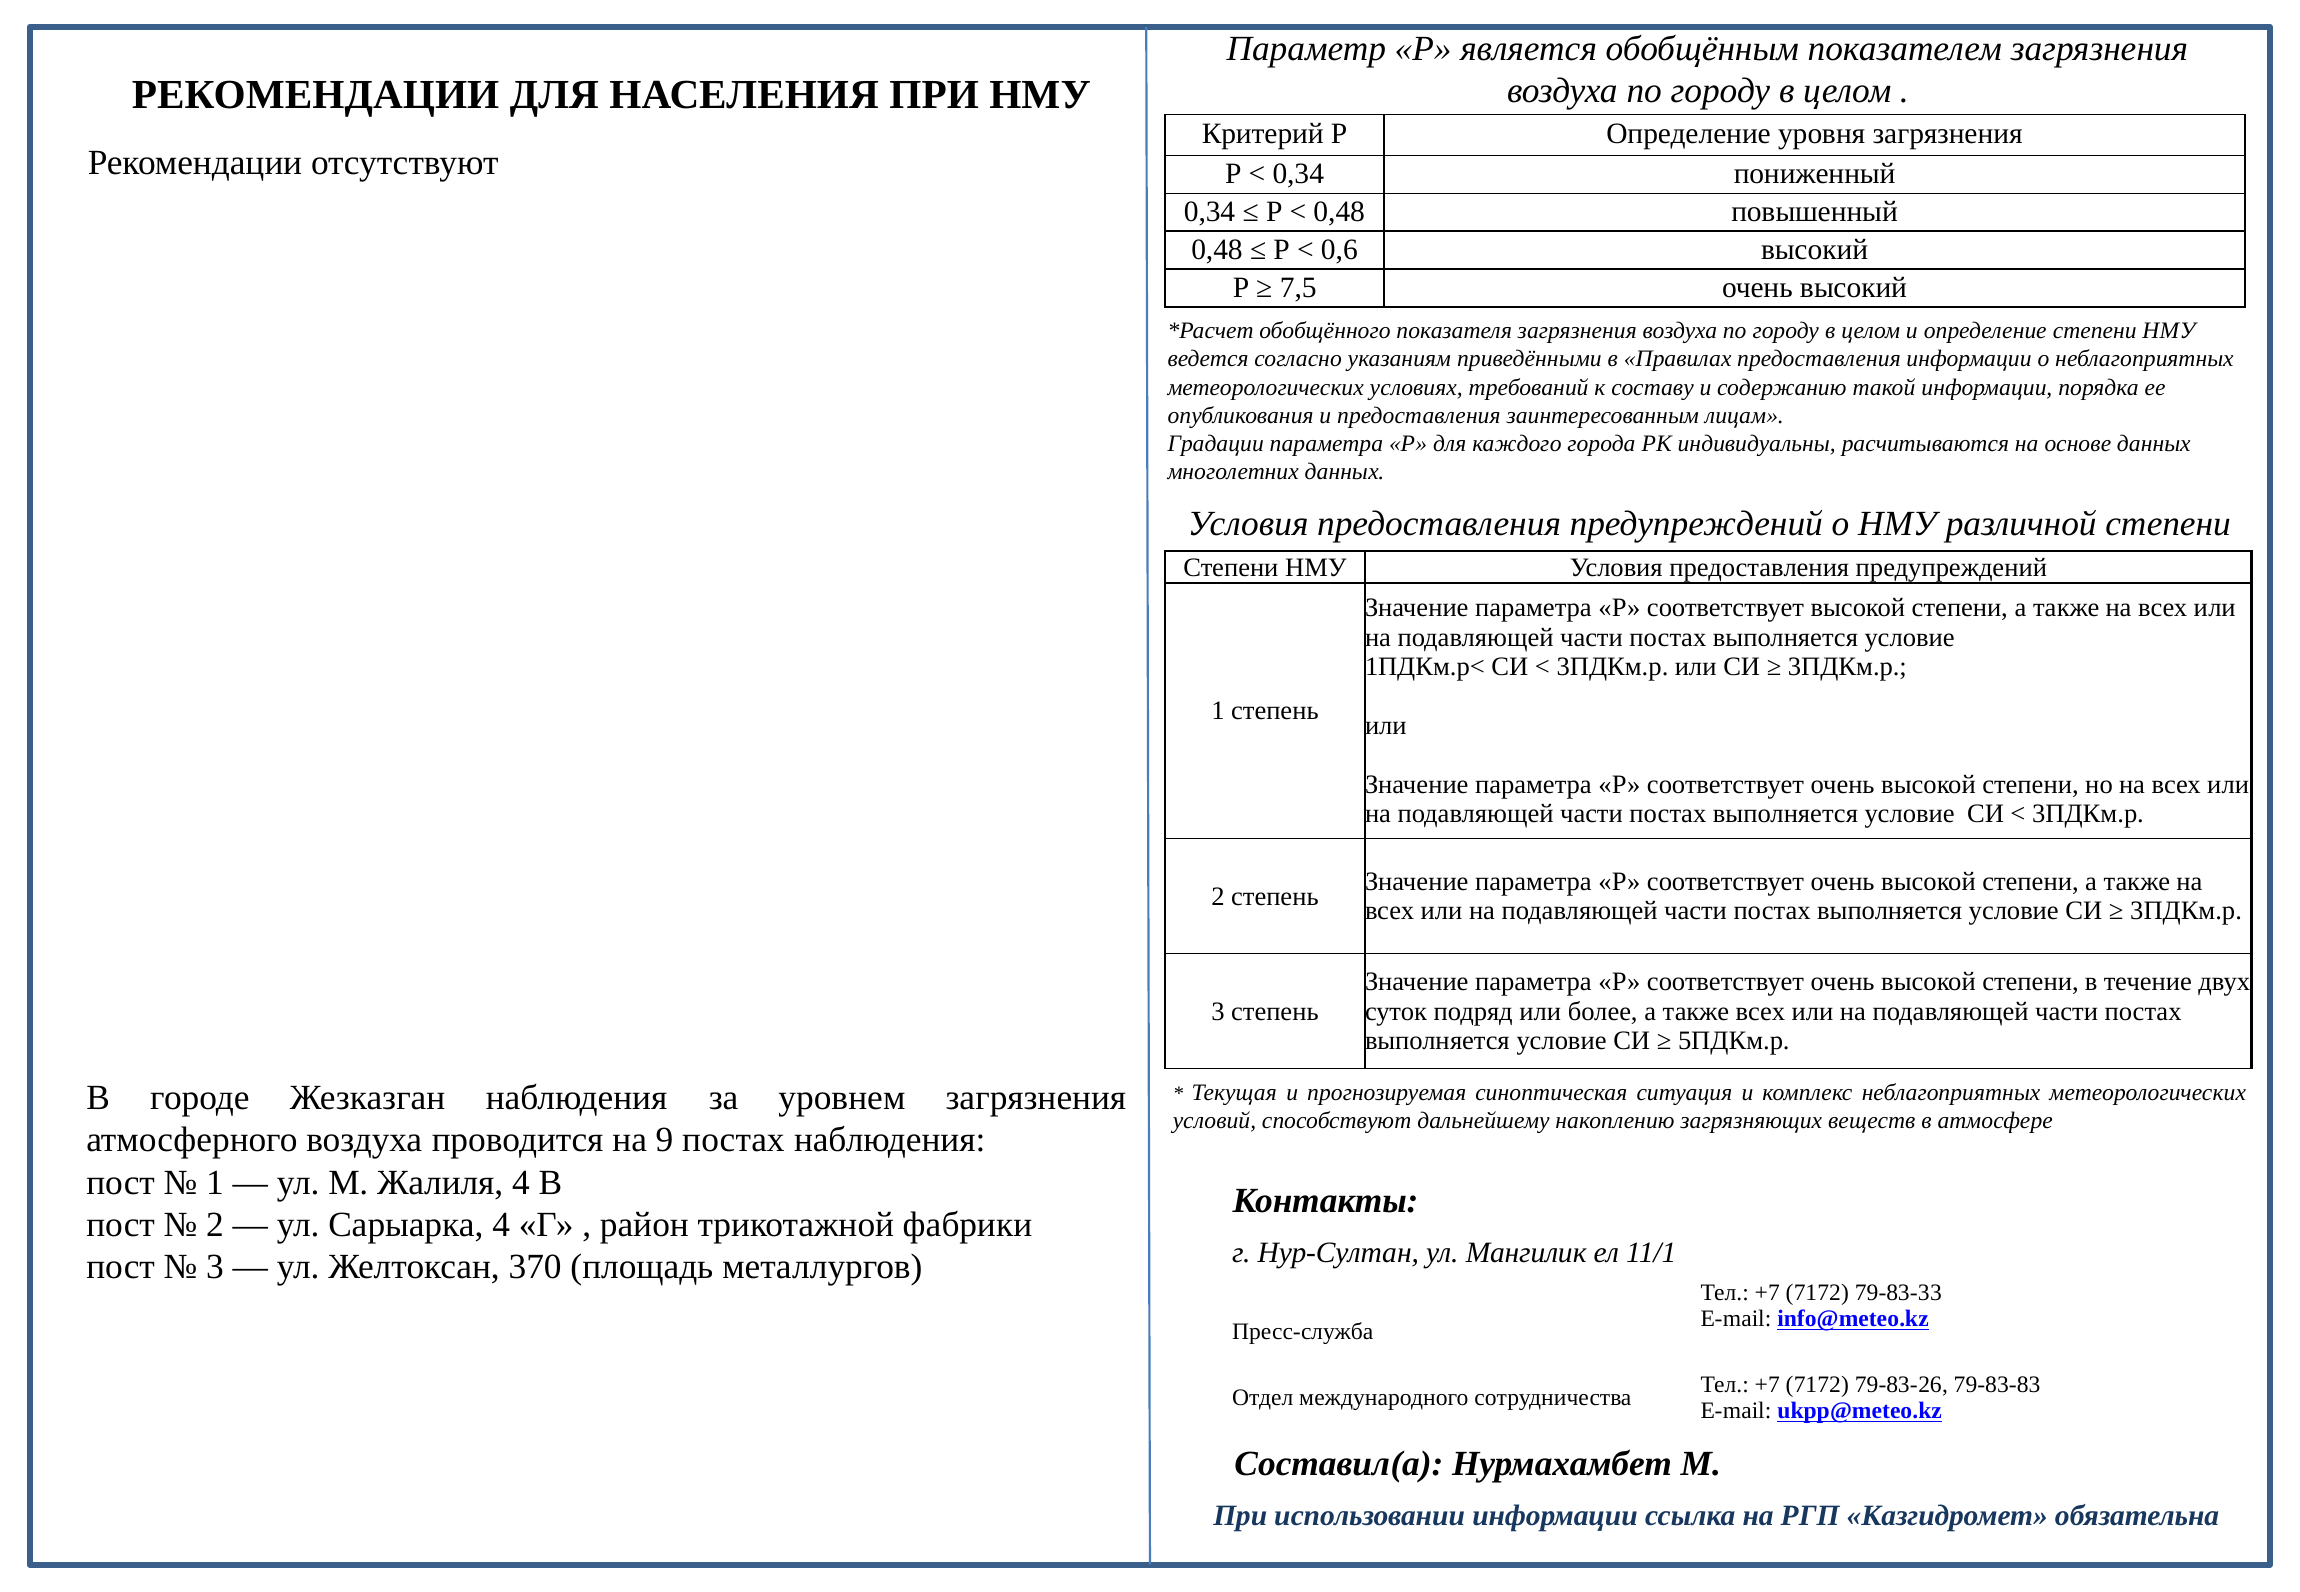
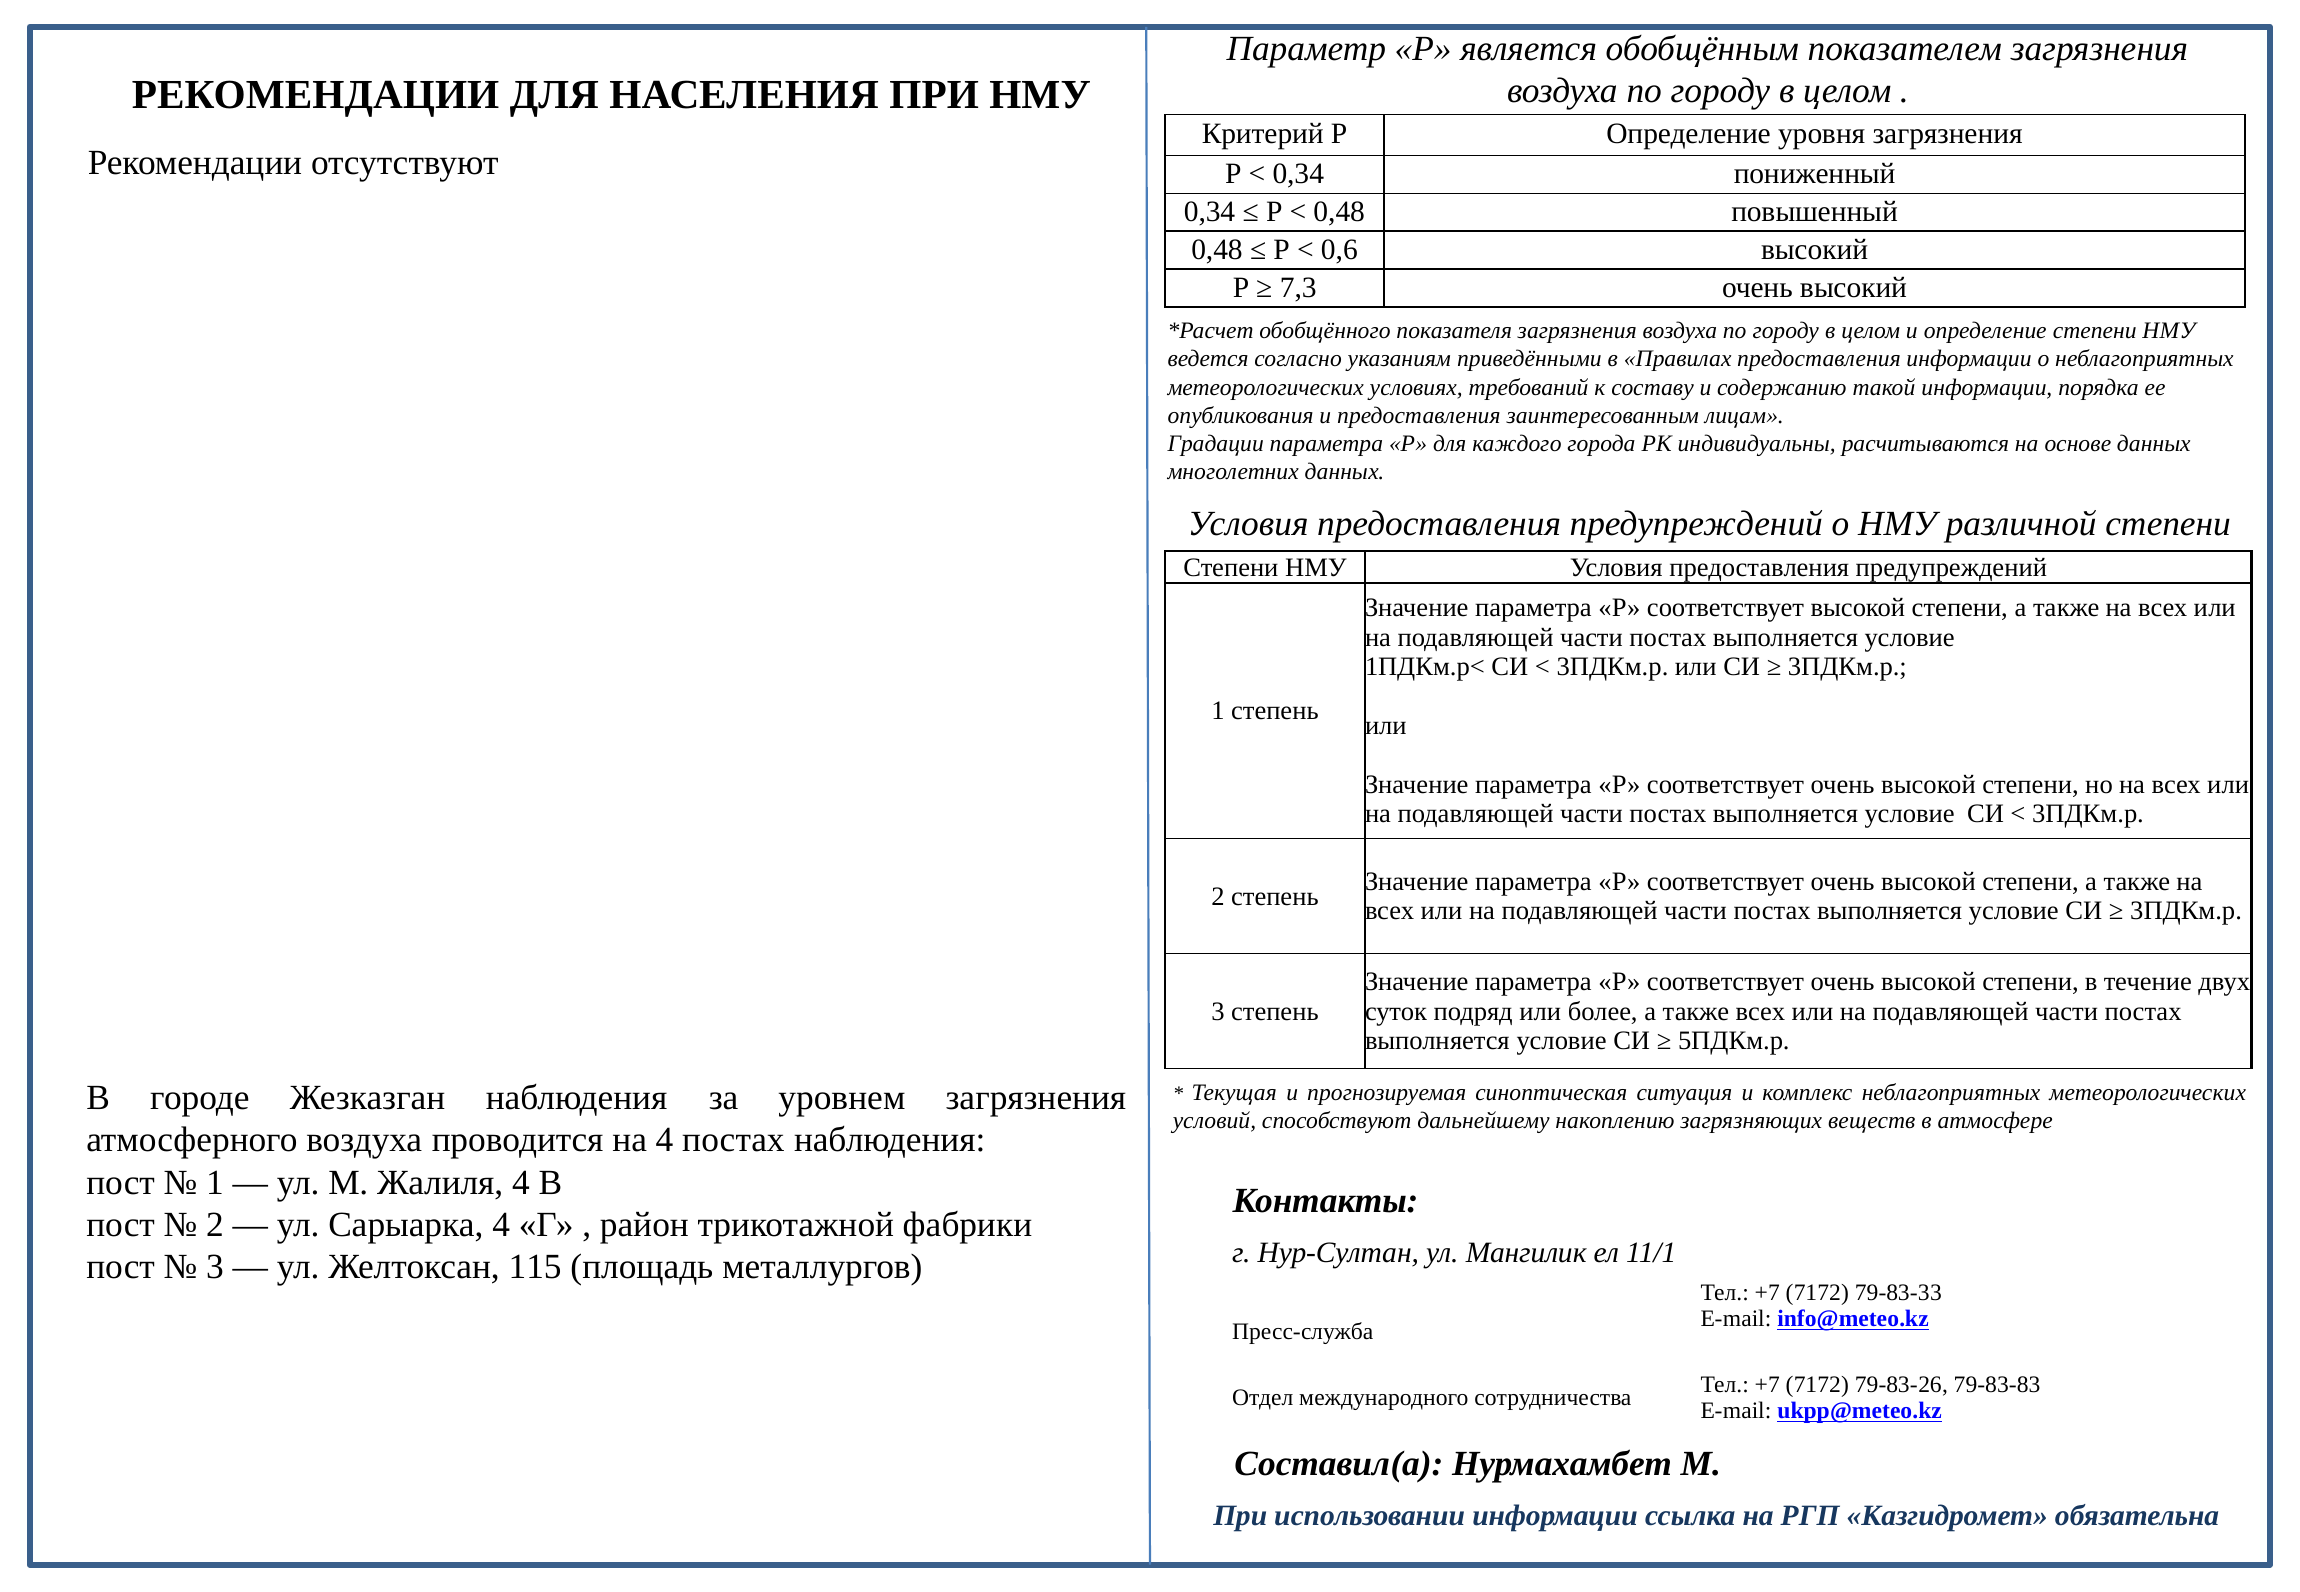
7,5: 7,5 -> 7,3 (1298, 288)
на 9: 9 -> 4 (665, 1140)
370: 370 -> 115 (535, 1268)
